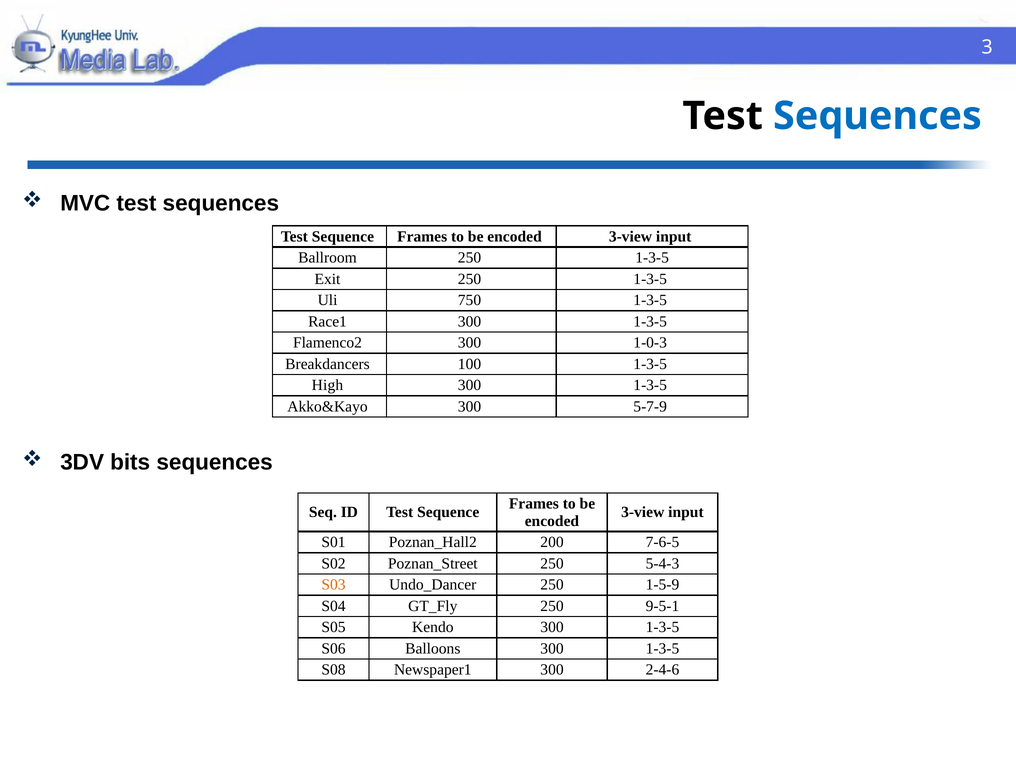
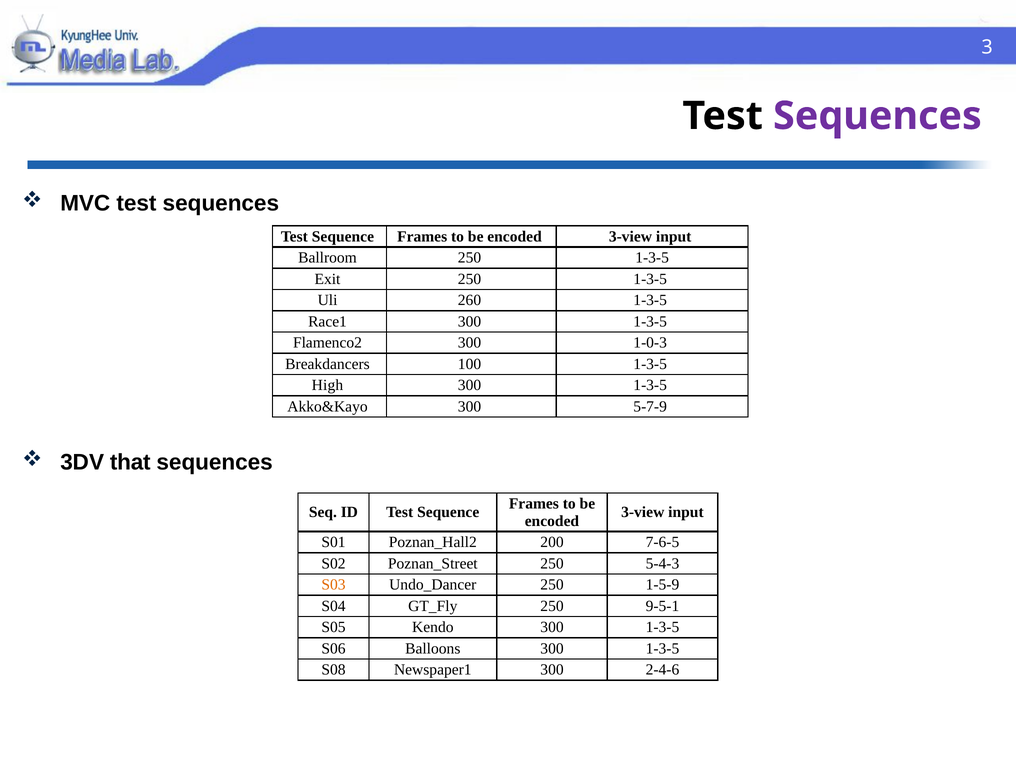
Sequences colour: blue -> purple (877, 116)
750: 750 -> 260 (469, 300)
bits: bits -> that (130, 462)
